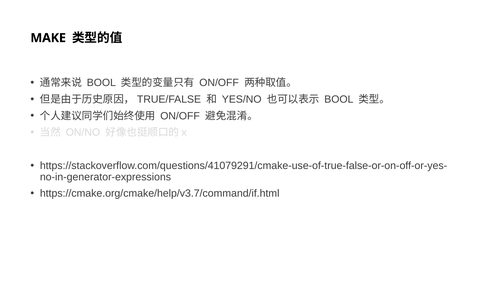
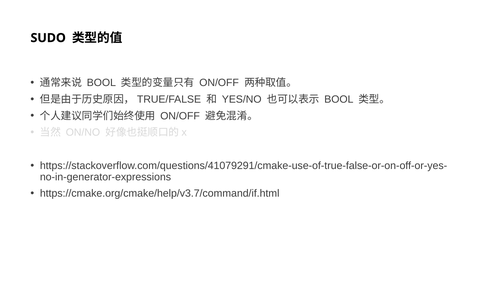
MAKE: MAKE -> SUDO (48, 38)
